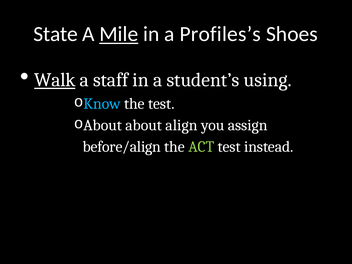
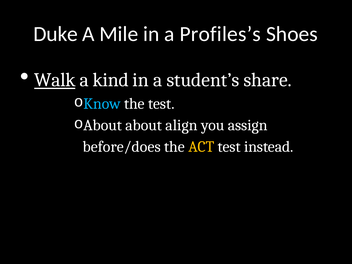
State: State -> Duke (56, 34)
Mile underline: present -> none (119, 34)
staff: staff -> kind (111, 80)
using: using -> share (268, 80)
before/align: before/align -> before/does (122, 147)
ACT colour: light green -> yellow (201, 147)
